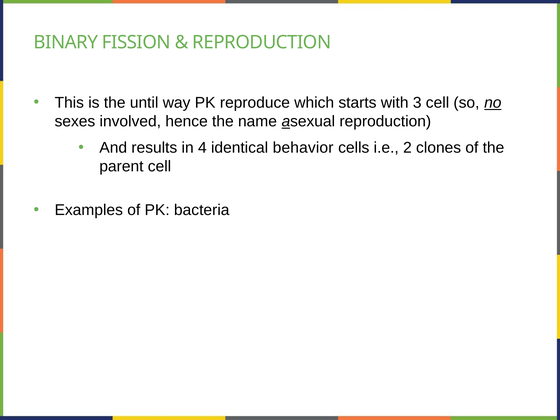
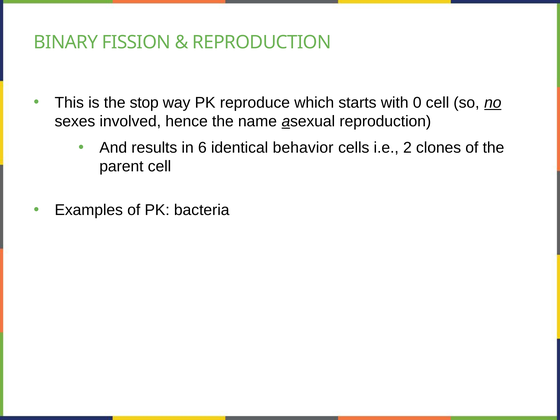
until: until -> stop (144, 103)
3: 3 -> 0 (417, 103)
4: 4 -> 6 (202, 148)
